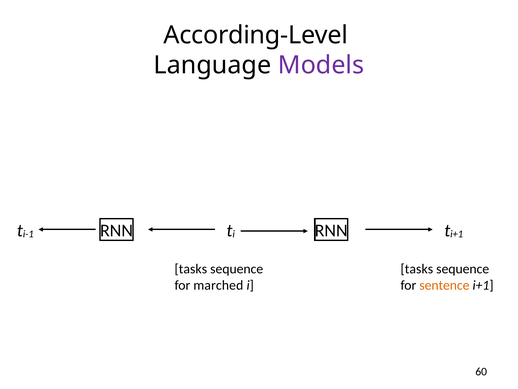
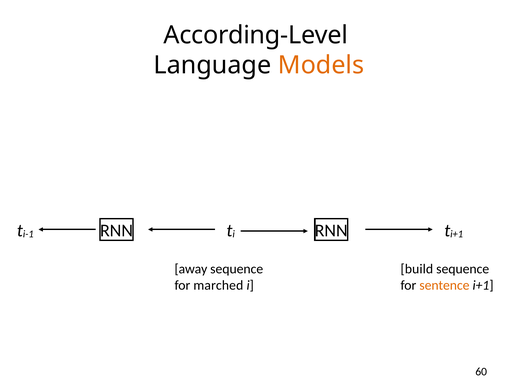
Models colour: purple -> orange (321, 65)
tasks: tasks -> away (191, 269)
tasks: tasks -> build (417, 269)
